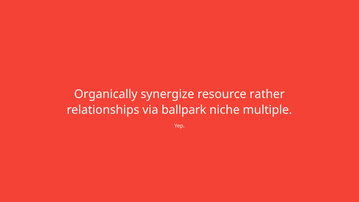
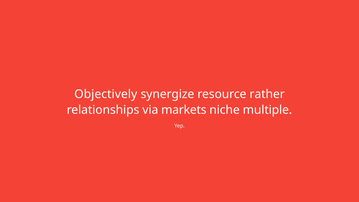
Organically: Organically -> Objectively (106, 94)
ballpark: ballpark -> markets (184, 110)
